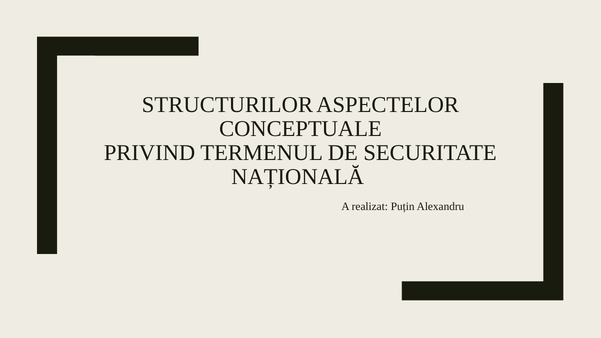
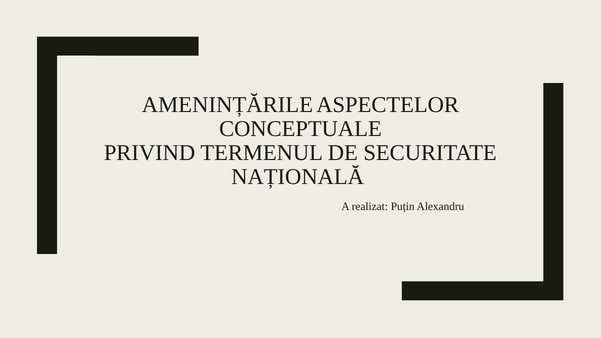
STRUCTURILOR: STRUCTURILOR -> AMENINȚĂRILE (227, 105)
